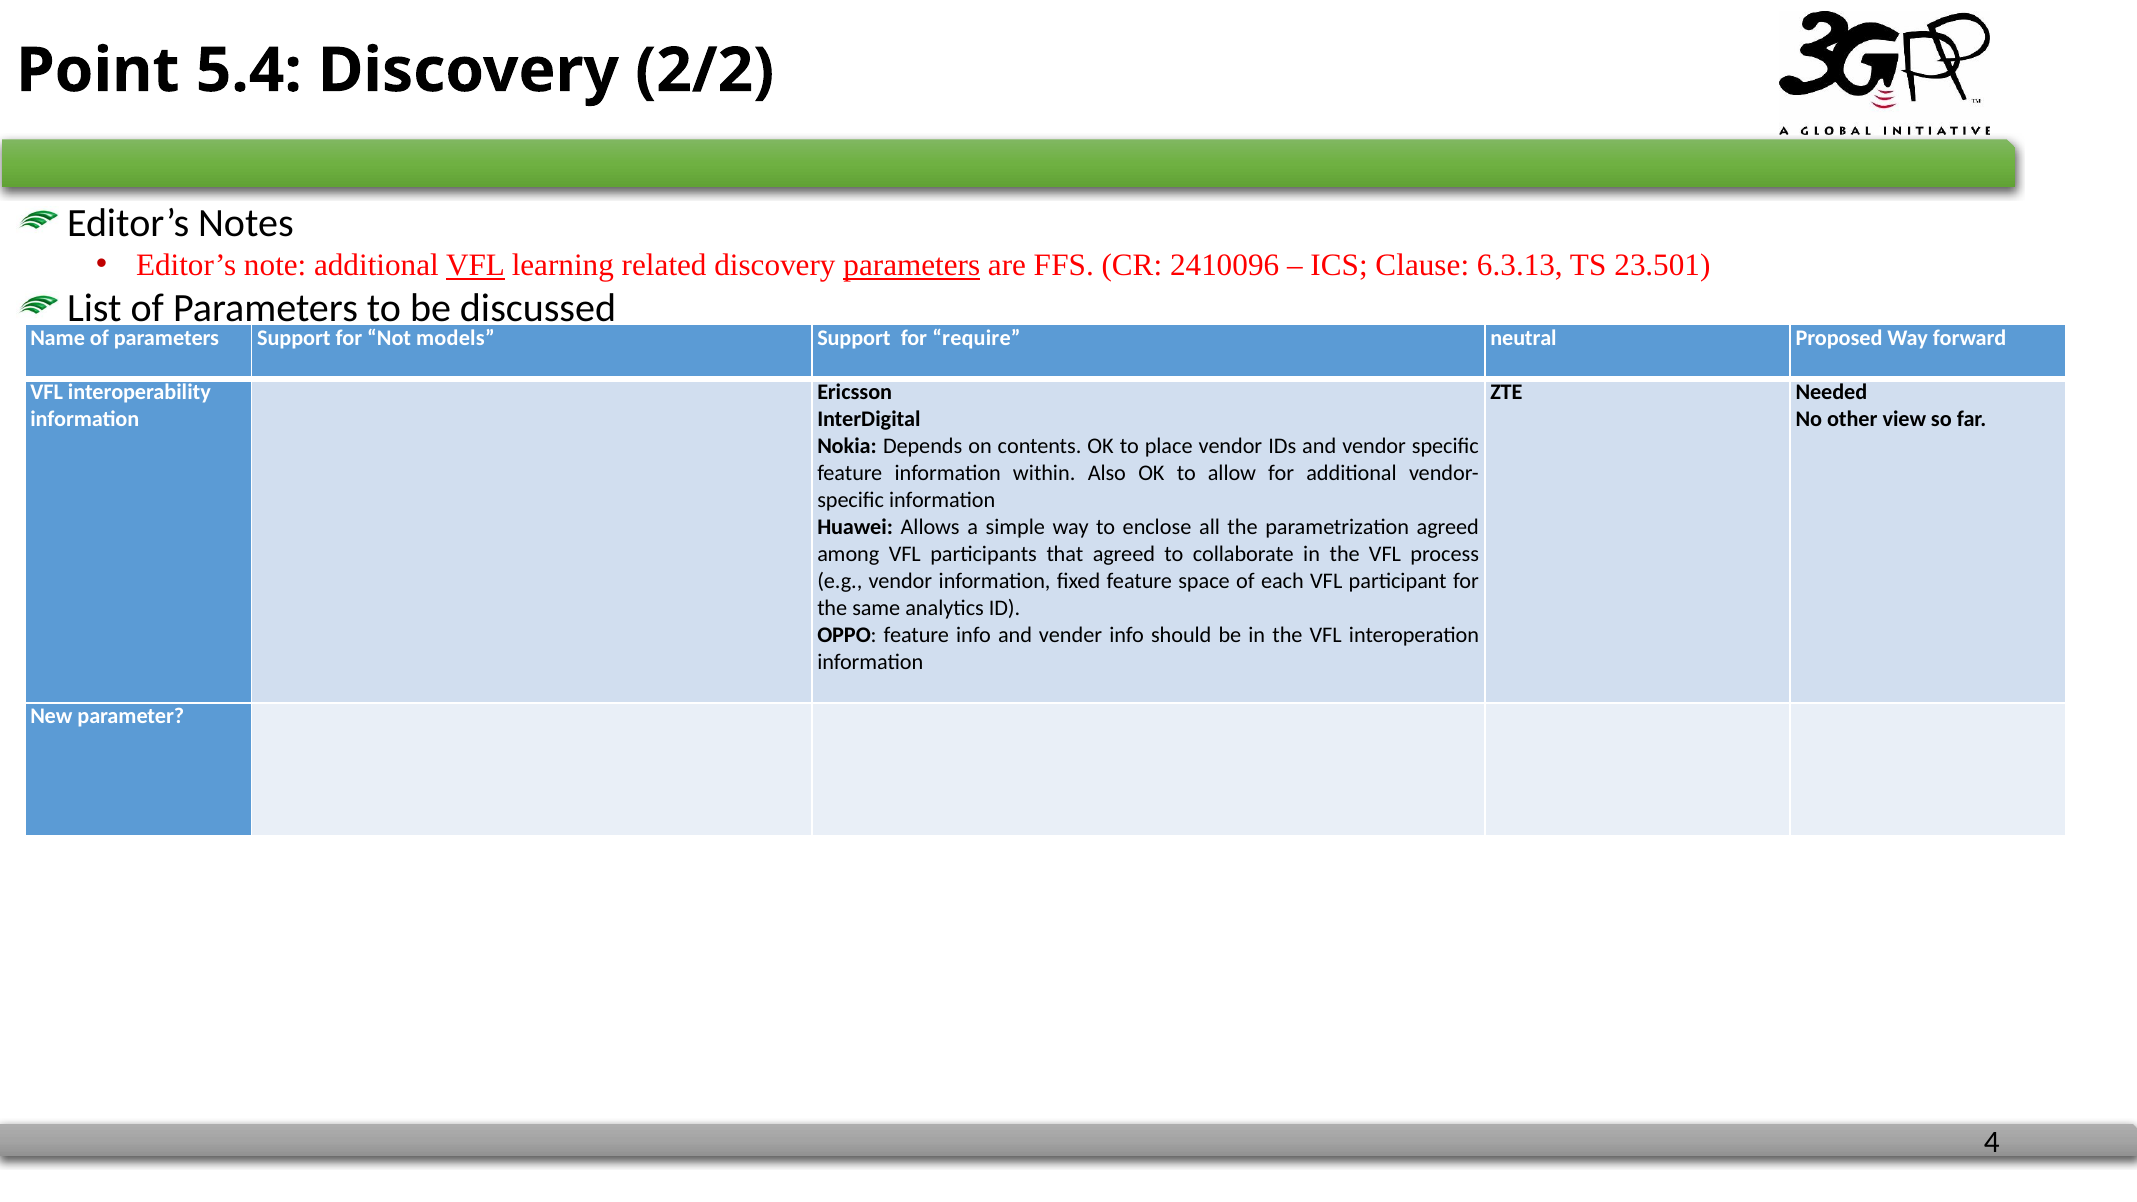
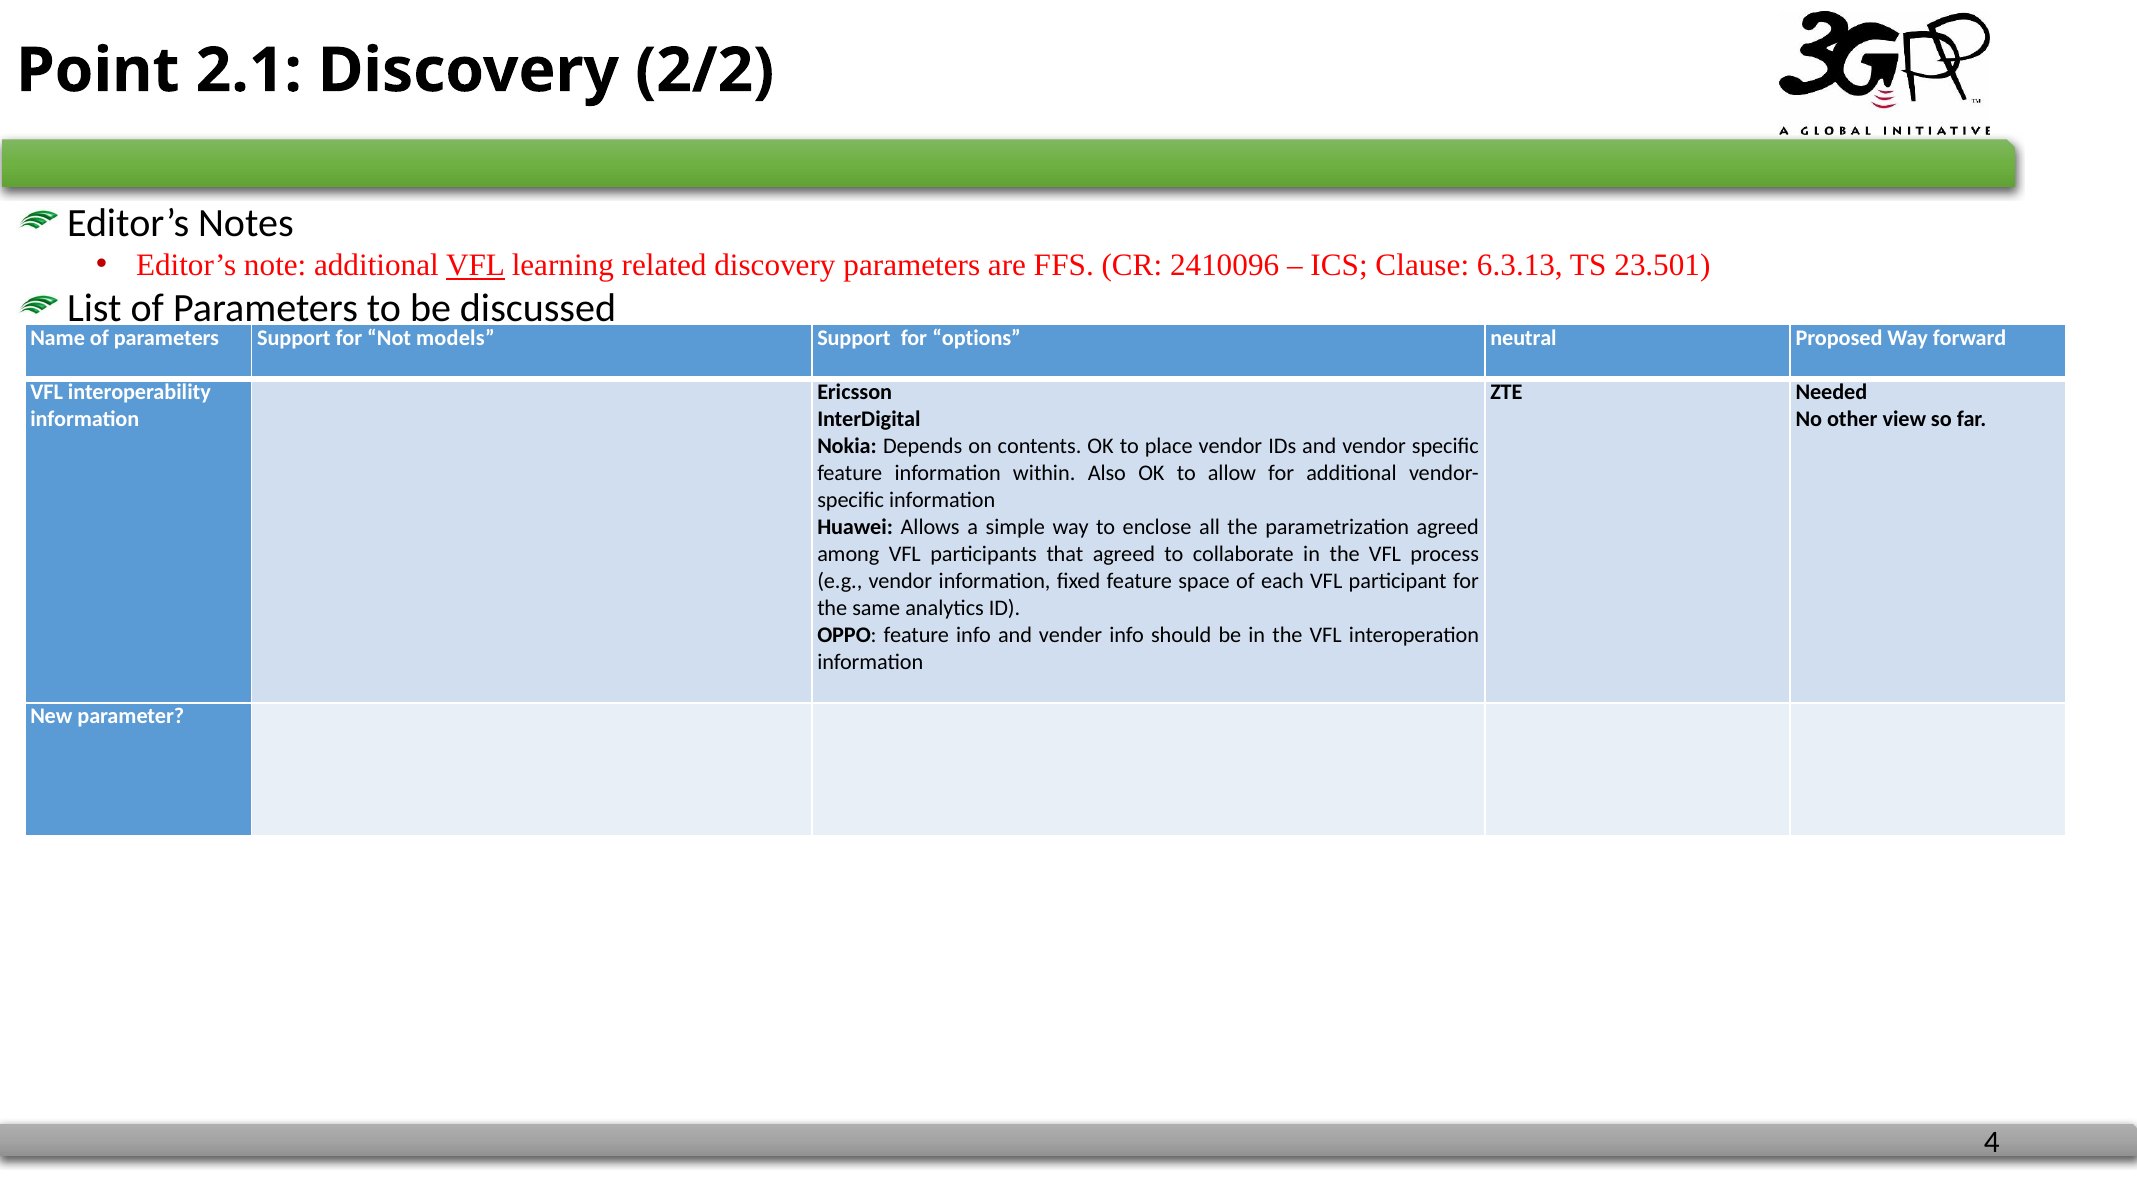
5.4: 5.4 -> 2.1 (249, 71)
parameters underline: present -> none (912, 265)
require: require -> options (977, 338)
